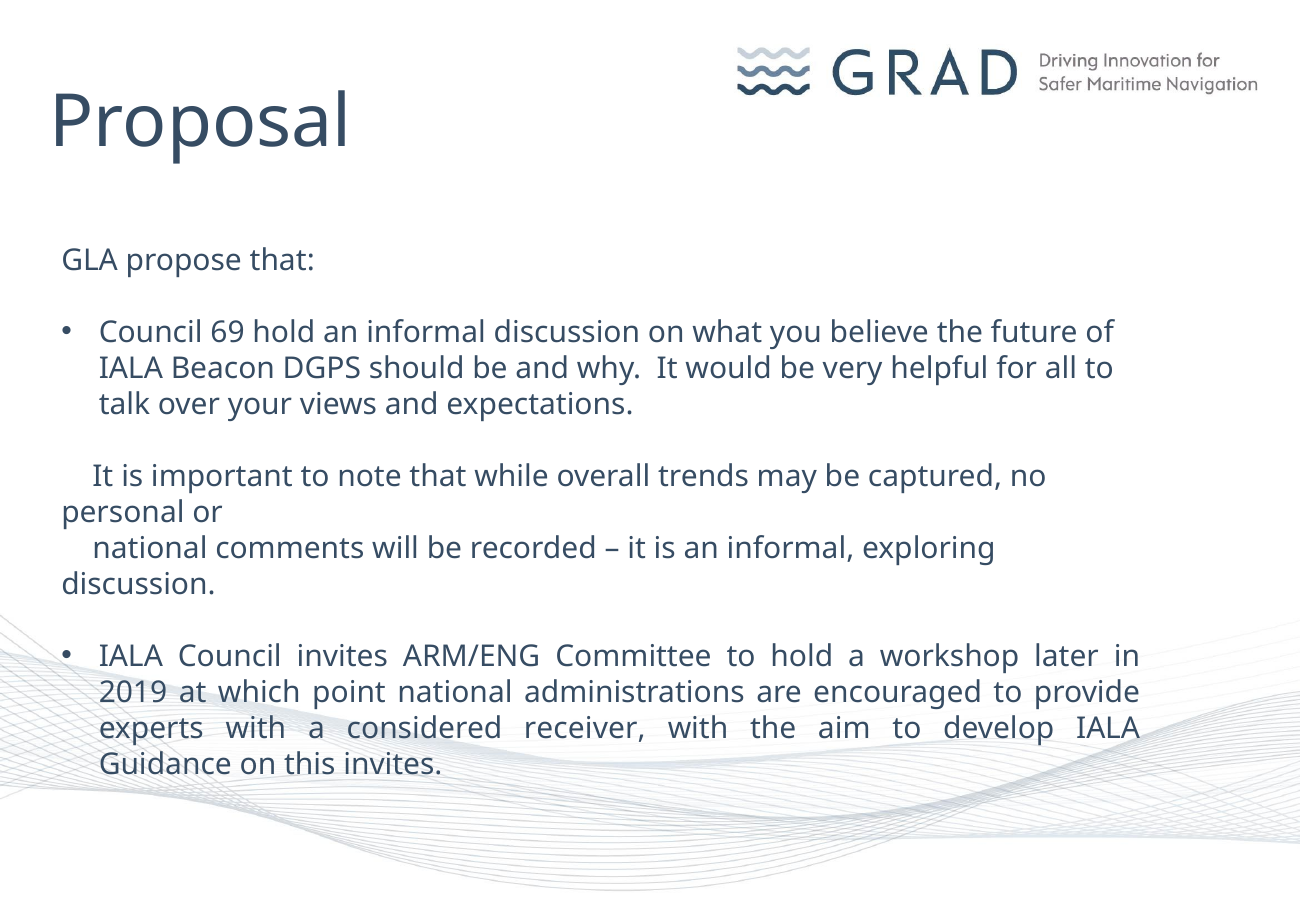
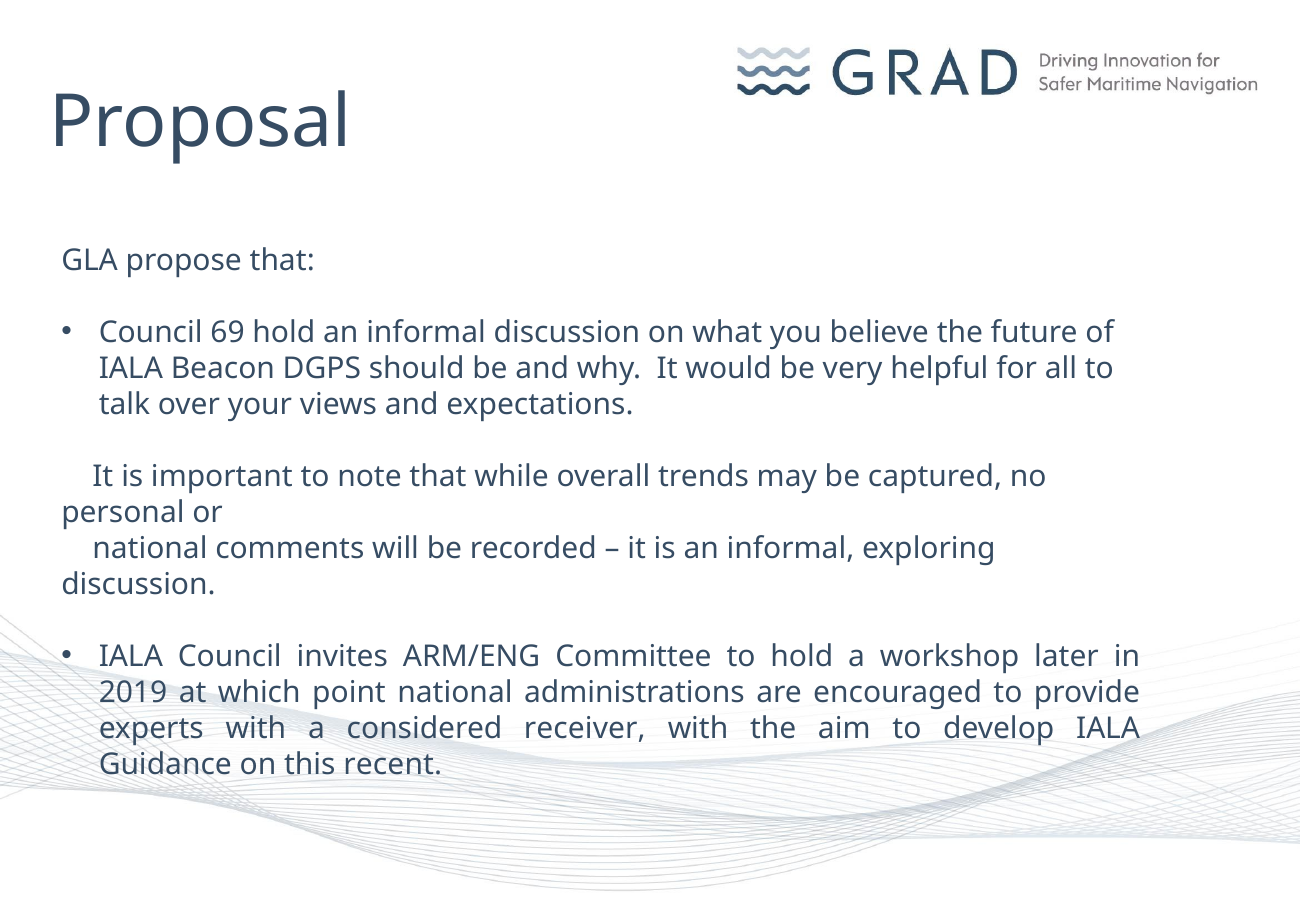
this invites: invites -> recent (393, 764)
